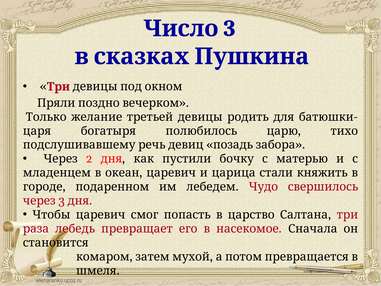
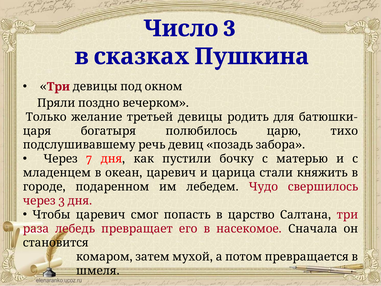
2: 2 -> 7 (89, 159)
